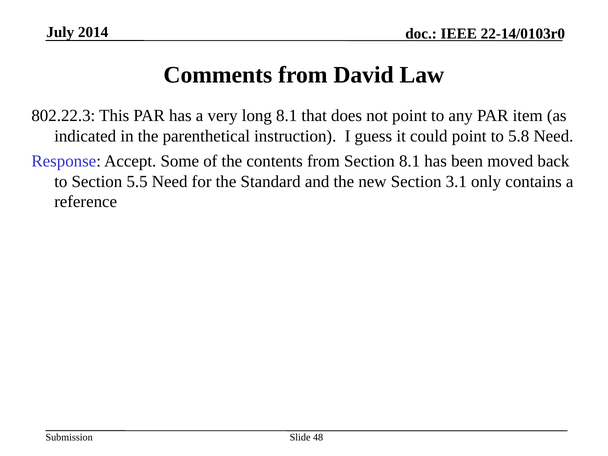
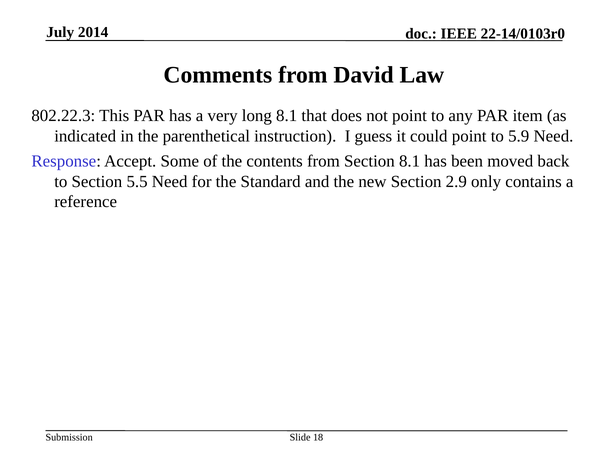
5.8: 5.8 -> 5.9 (519, 136)
3.1: 3.1 -> 2.9 (456, 182)
48: 48 -> 18 (318, 437)
